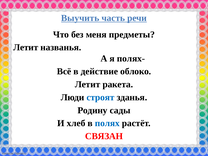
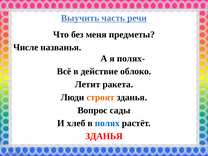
Летит: Летит -> Числе (26, 47)
строят colour: blue -> orange (100, 97)
Родину: Родину -> Вопрос (92, 110)
СВЯЗАН: СВЯЗАН -> ЗДАНЬЯ (104, 136)
